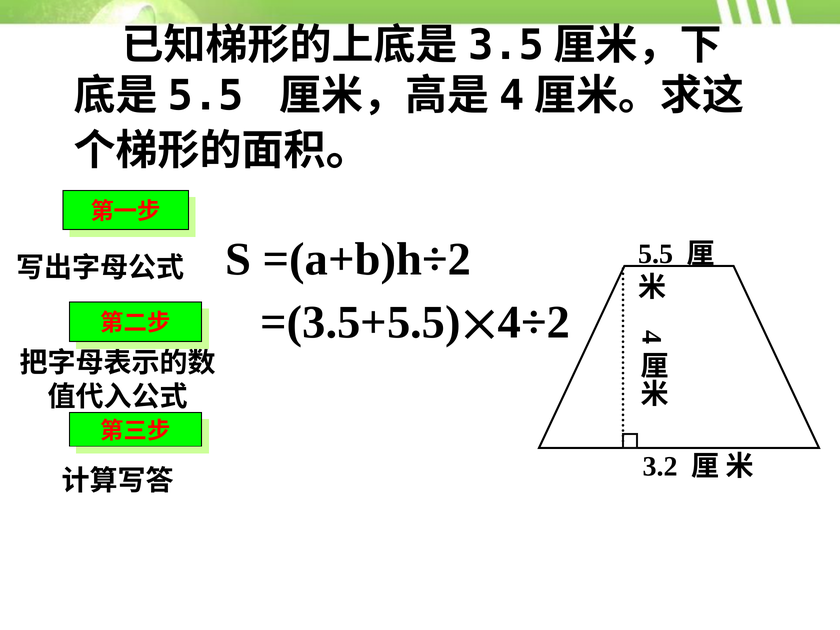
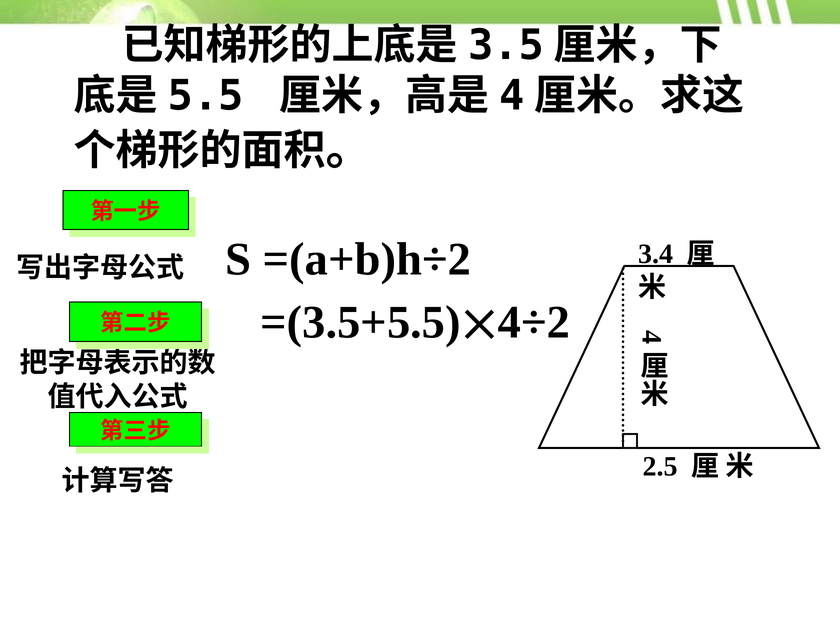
5.5: 5.5 -> 3.4 (656, 254)
3.2: 3.2 -> 2.5 (660, 466)
